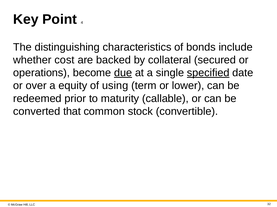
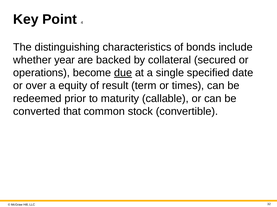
cost: cost -> year (65, 60)
specified underline: present -> none (208, 73)
using: using -> result (115, 86)
lower: lower -> times (188, 86)
